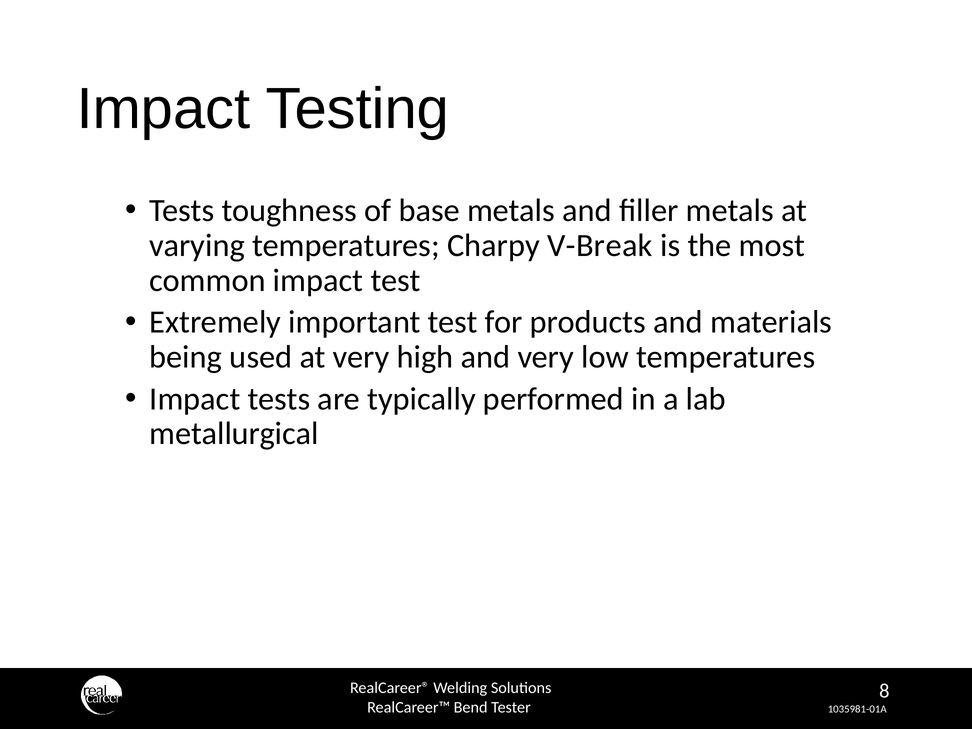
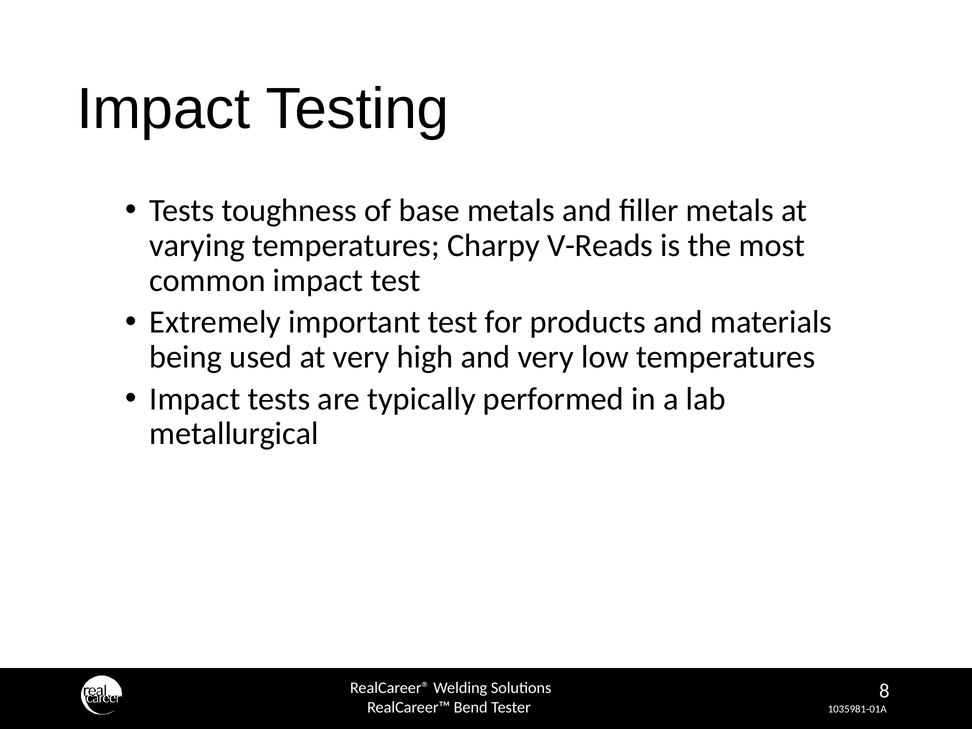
V-Break: V-Break -> V-Reads (600, 245)
